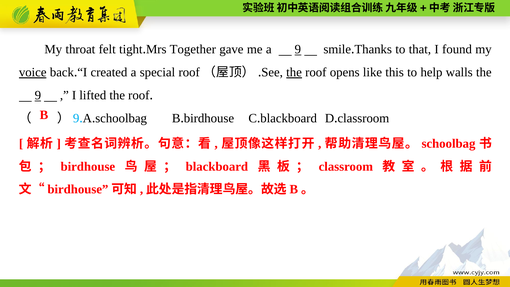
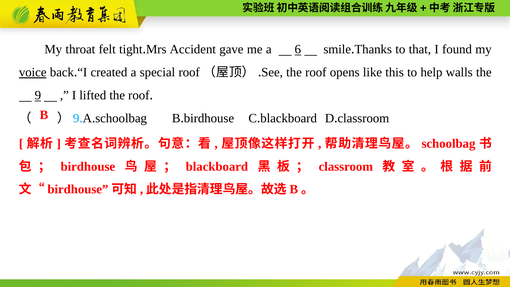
Together: Together -> Accident (193, 49)
a 9: 9 -> 6 (298, 49)
the underline: present -> none (294, 72)
